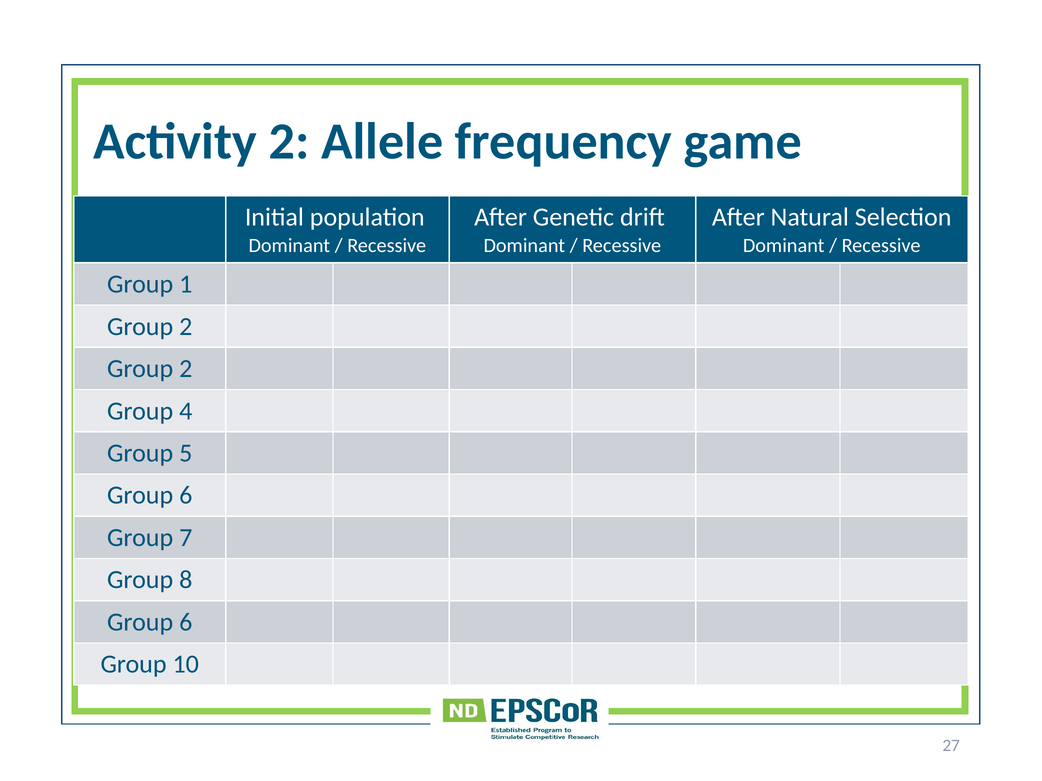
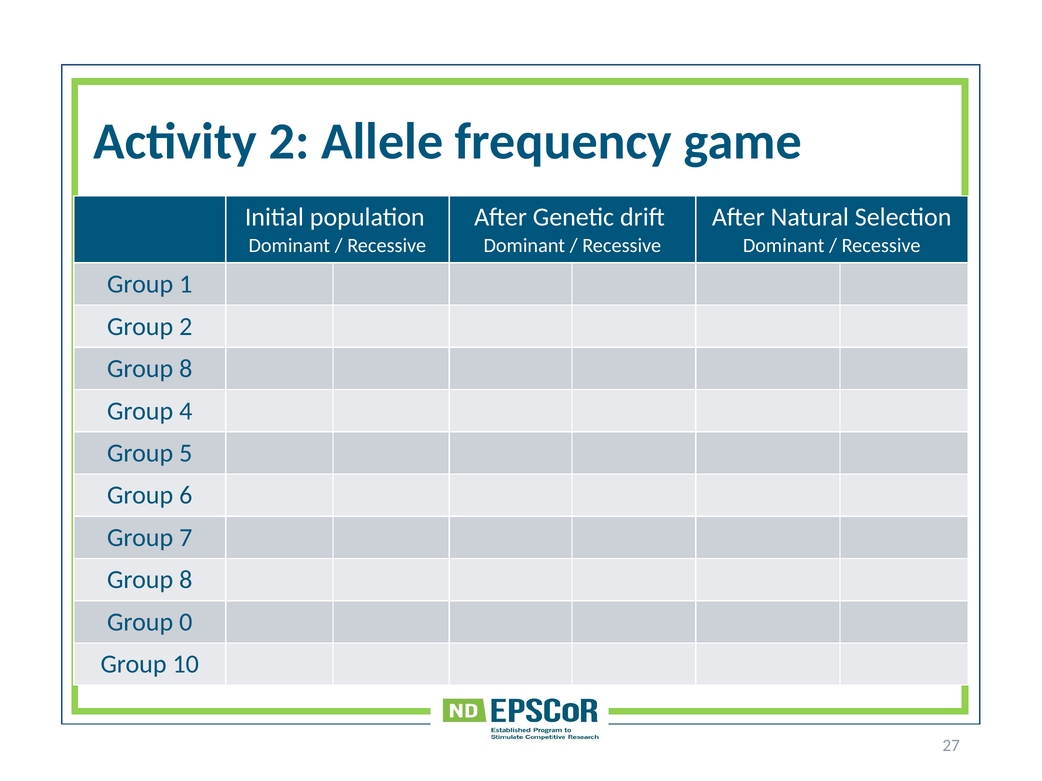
2: 2 -> 8 (186, 369)
6: 6 -> 0 (186, 622)
